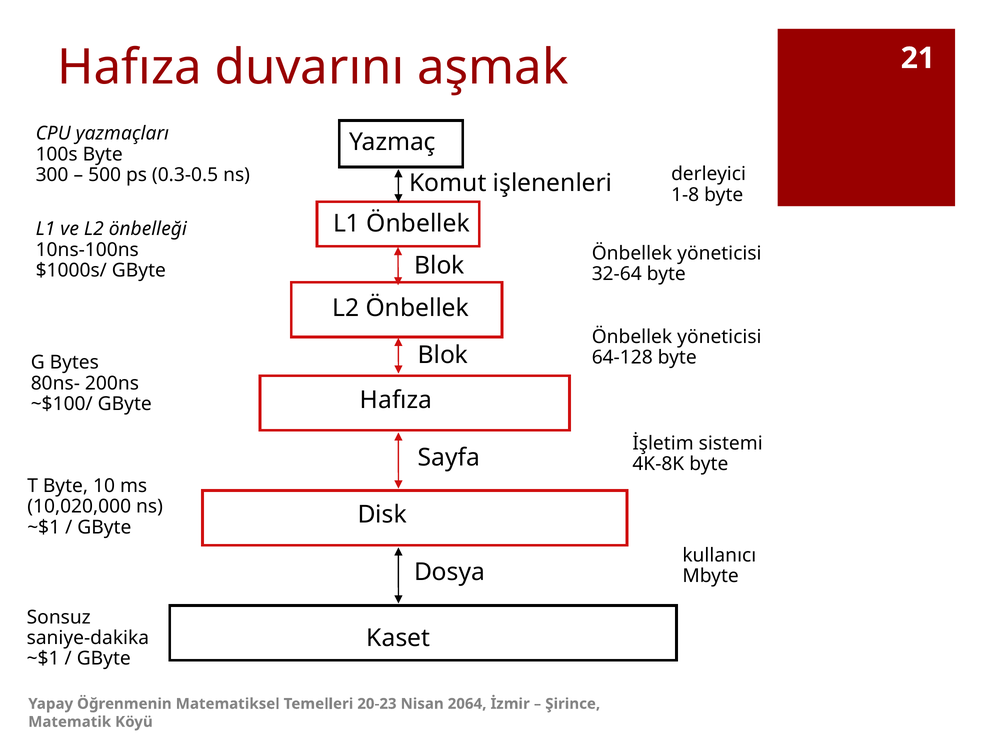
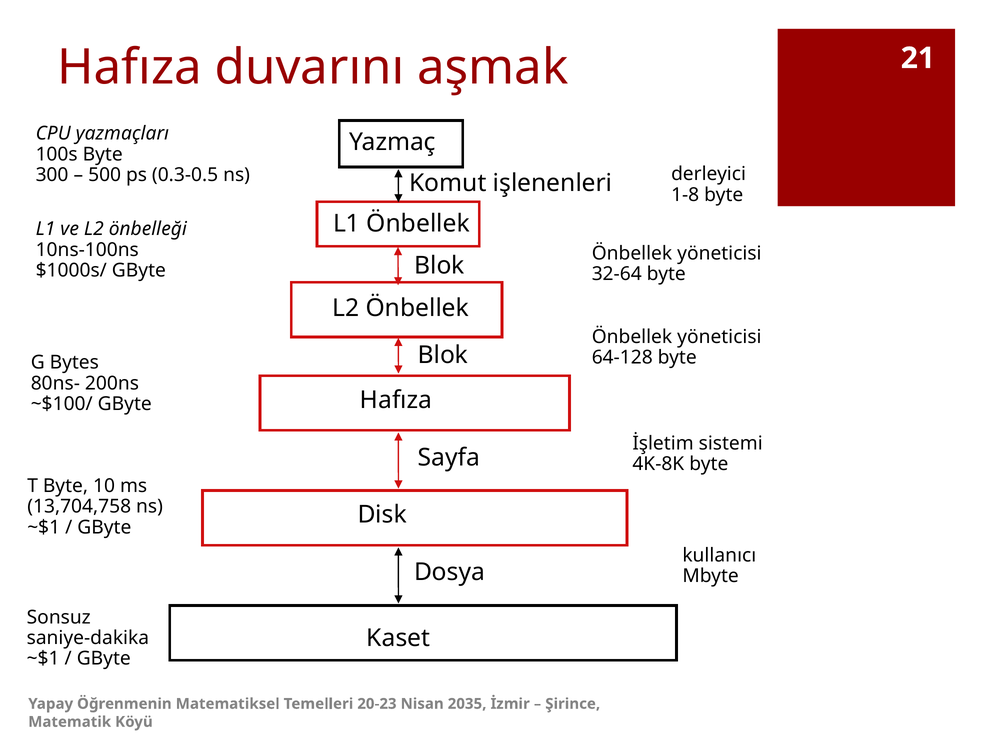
10,020,000: 10,020,000 -> 13,704,758 (79, 507)
2064: 2064 -> 2035 (467, 704)
